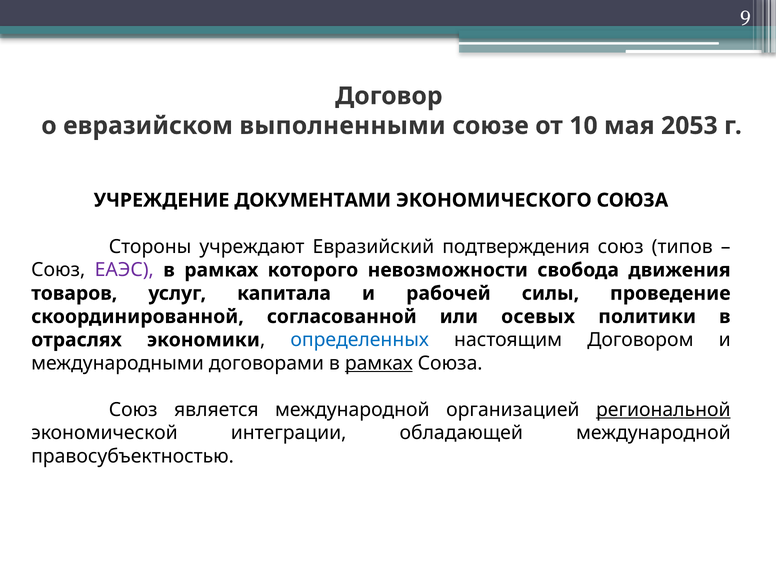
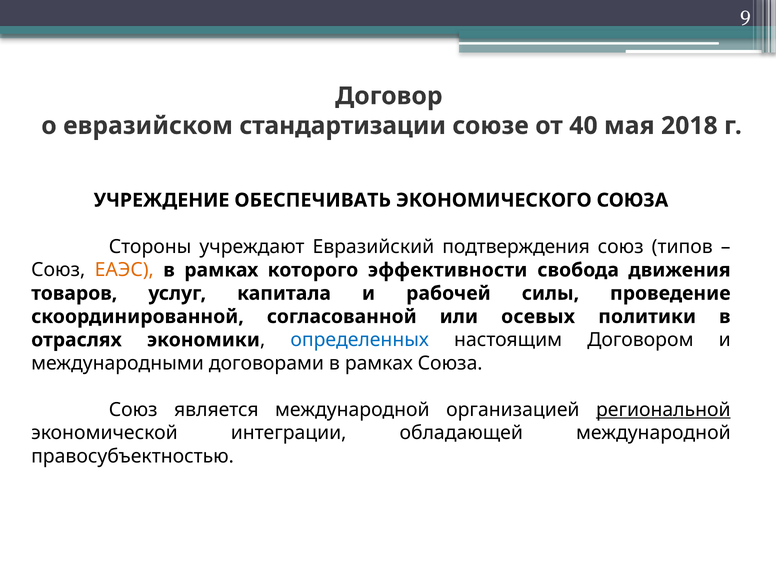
выполненными: выполненными -> стандартизации (343, 126)
10: 10 -> 40 (583, 126)
2053: 2053 -> 2018 (689, 126)
ДОКУМЕНТАМИ: ДОКУМЕНТАМИ -> ОБЕСПЕЧИВАТЬ (313, 200)
ЕАЭС colour: purple -> orange (124, 270)
невозможности: невозможности -> эффективности (448, 270)
рамках underline: present -> none (379, 363)
